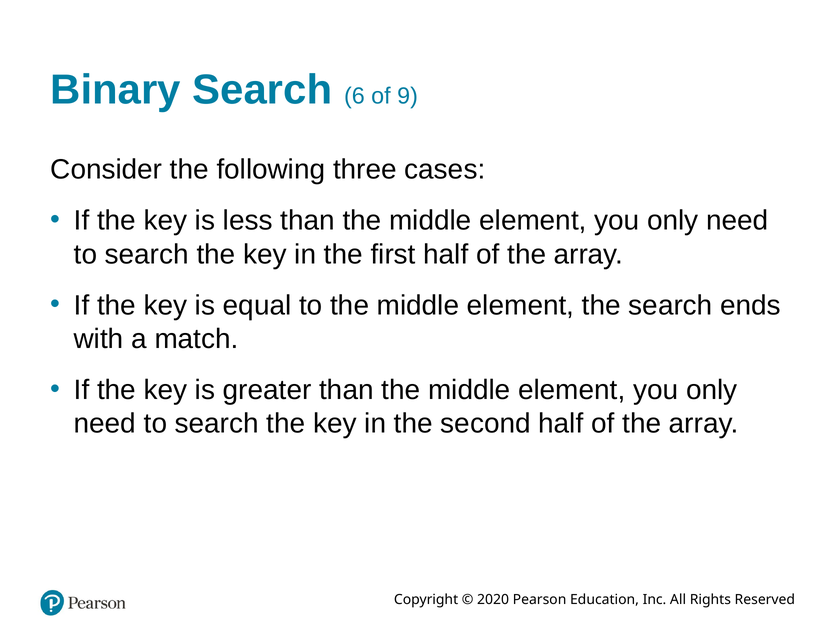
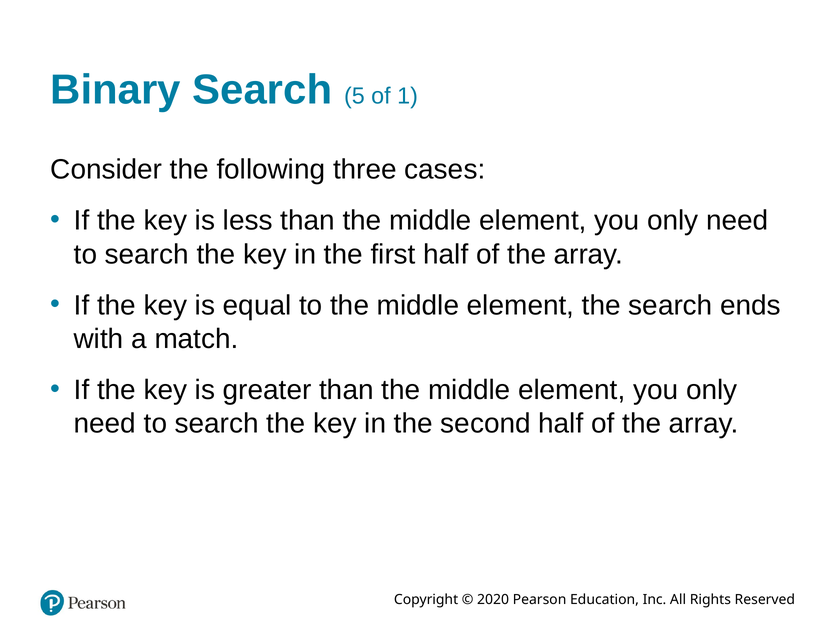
6: 6 -> 5 (354, 96)
9: 9 -> 1 (408, 96)
